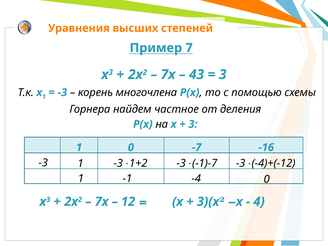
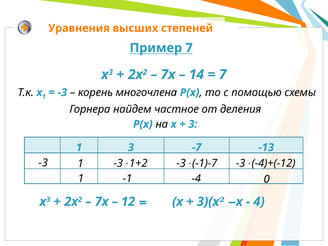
43: 43 -> 14 (197, 75)
3: 3 -> 7 (223, 75)
1 0: 0 -> 3 (131, 147)
-16: -16 -> -13 (266, 147)
